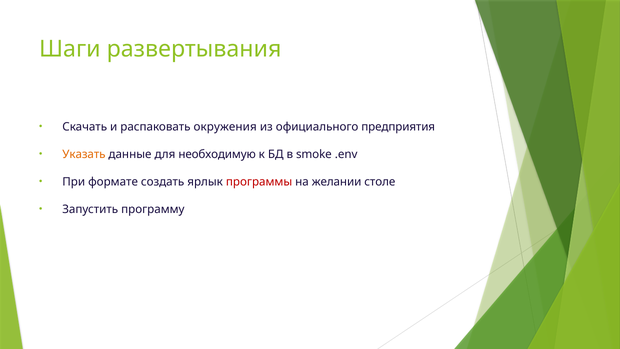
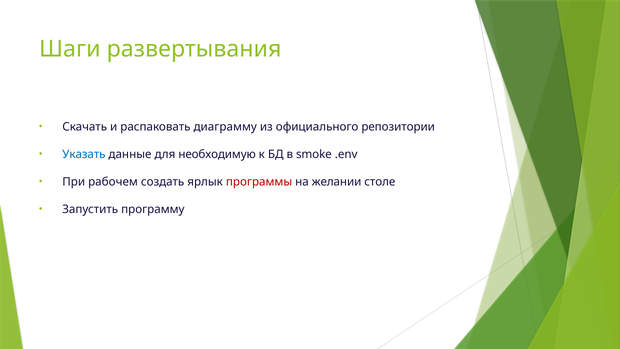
окружения: окружения -> диаграмму (225, 127)
предприятия: предприятия -> репозитории (398, 127)
Указать colour: orange -> blue (84, 154)
формате: формате -> рабочем (113, 182)
